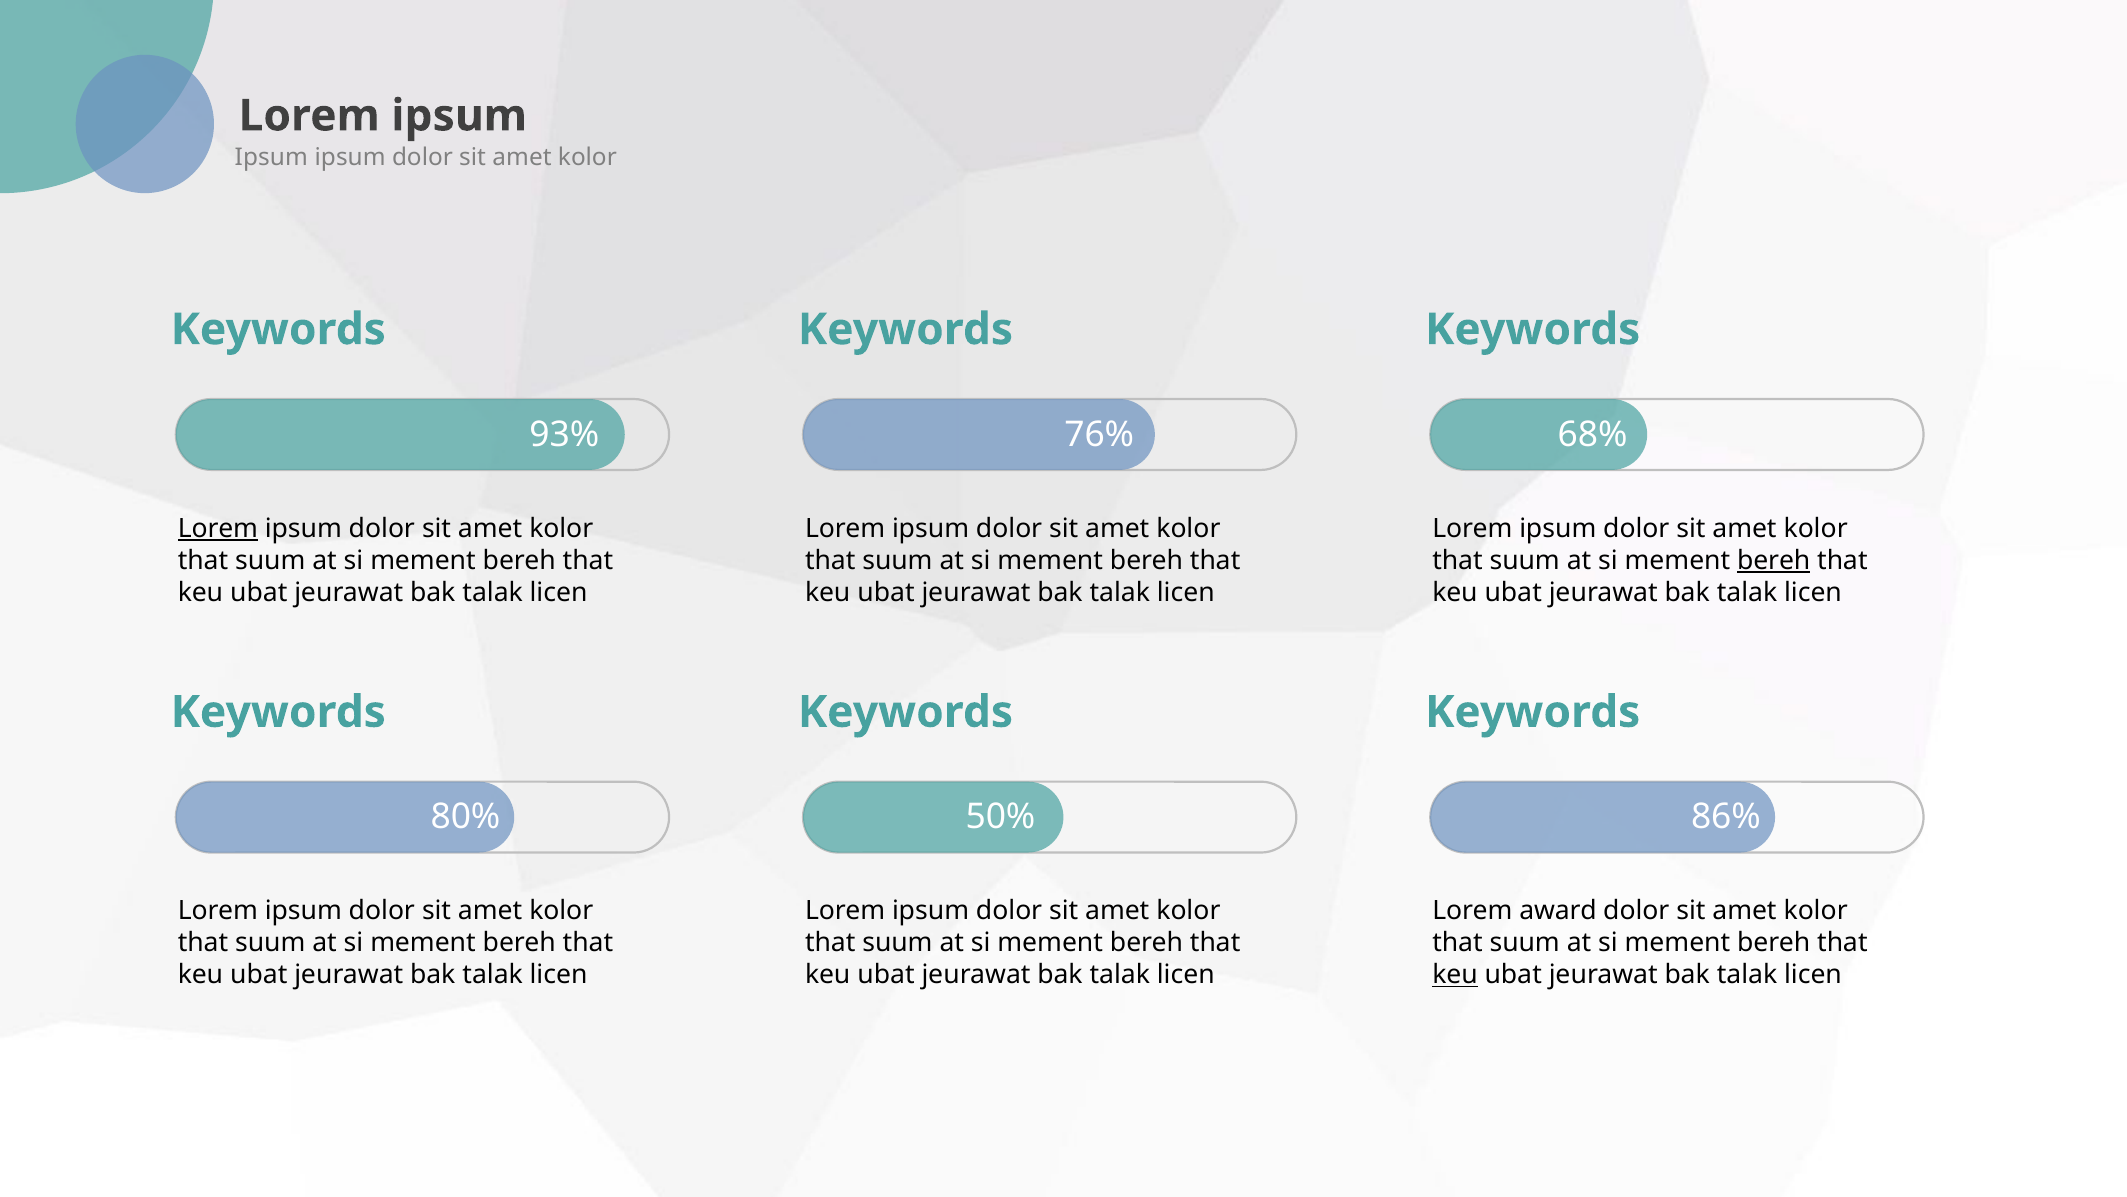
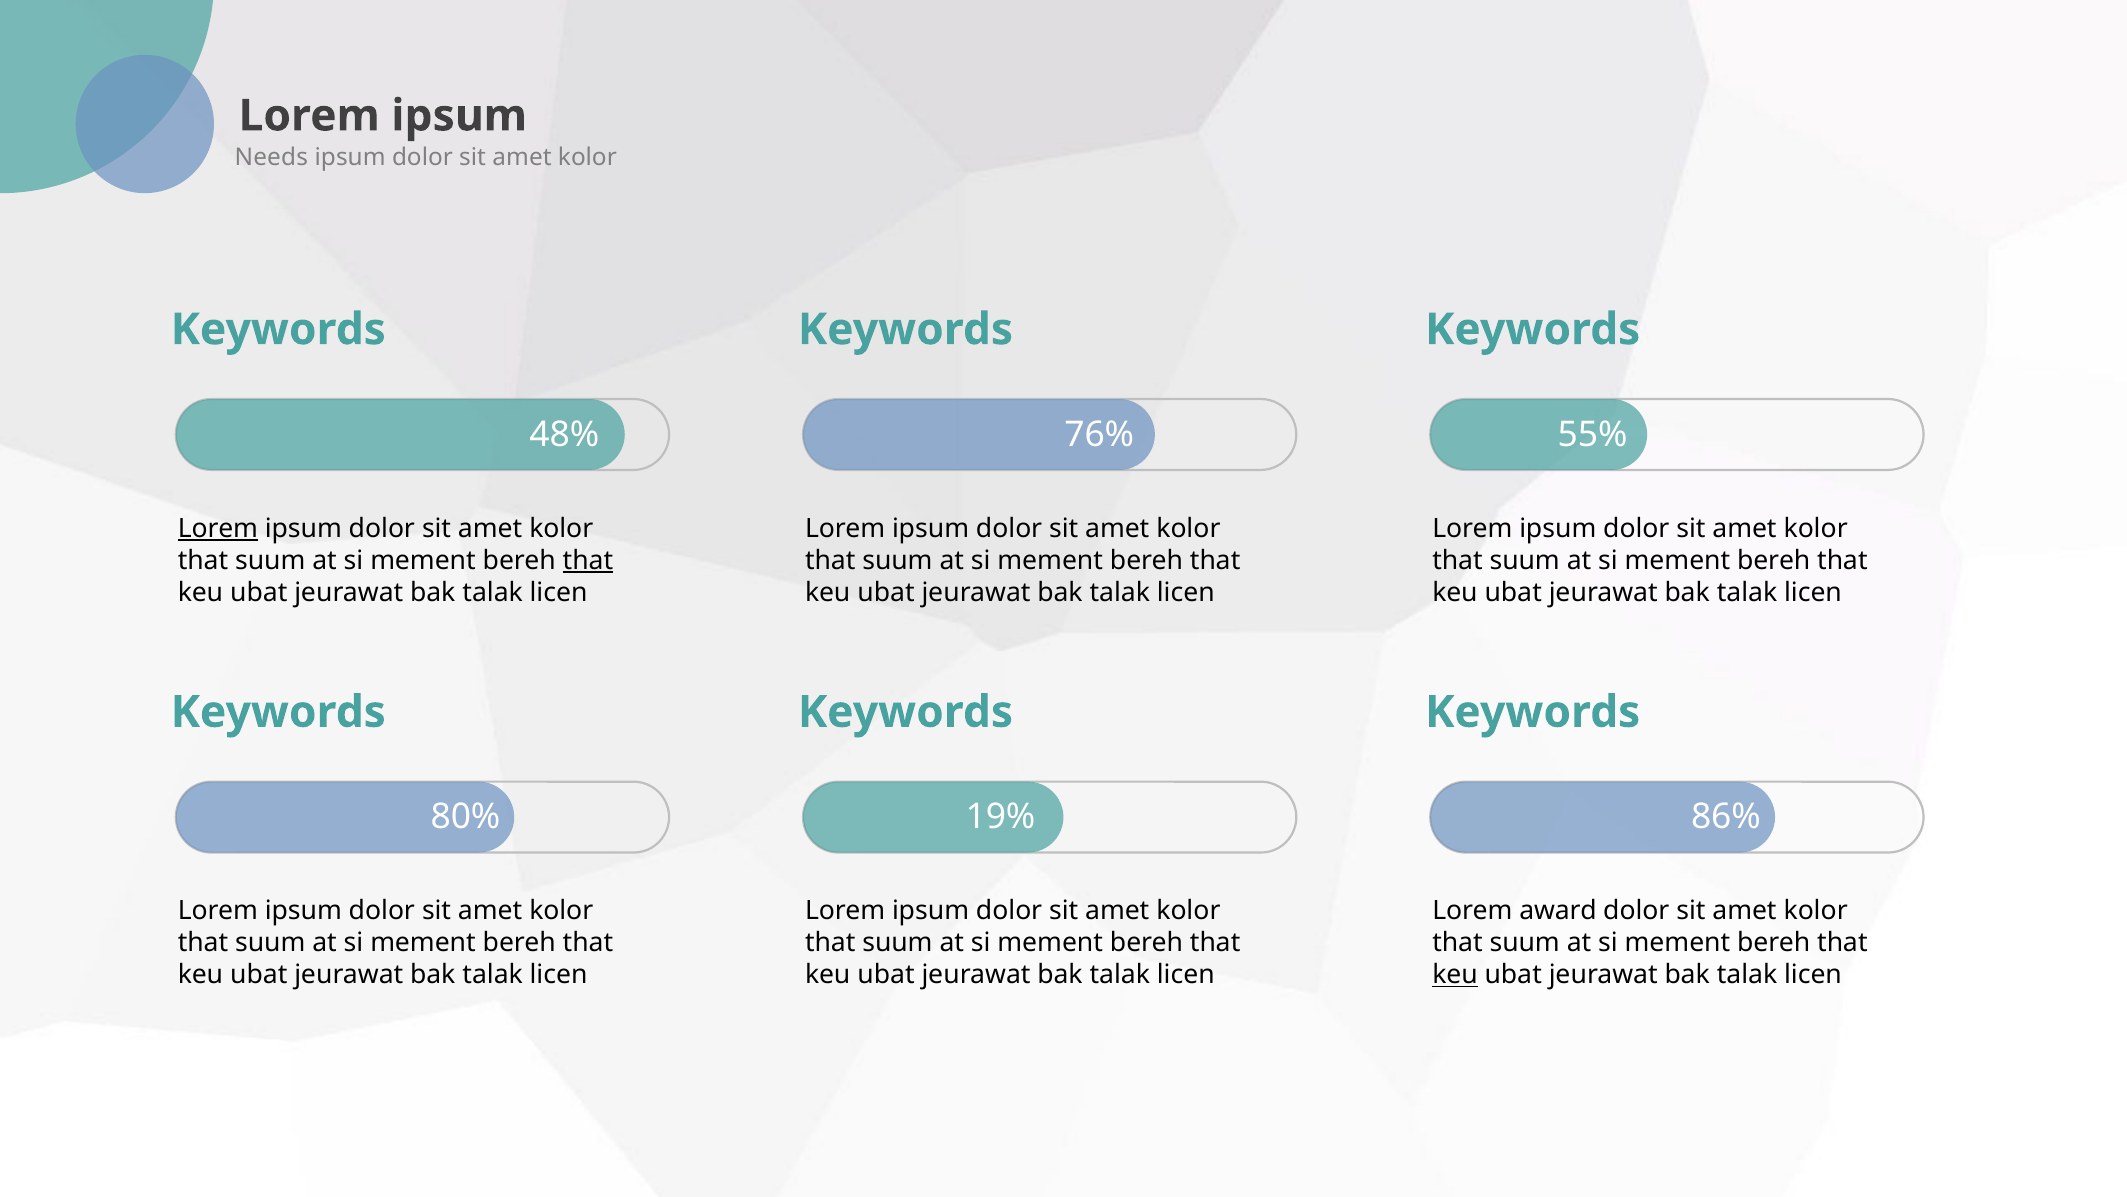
Ipsum: Ipsum -> Needs (271, 158)
93%: 93% -> 48% (564, 434)
68%: 68% -> 55% (1593, 434)
that underline: none -> present (588, 560)
bereh underline: present -> none (1774, 560)
50%: 50% -> 19% (1000, 817)
